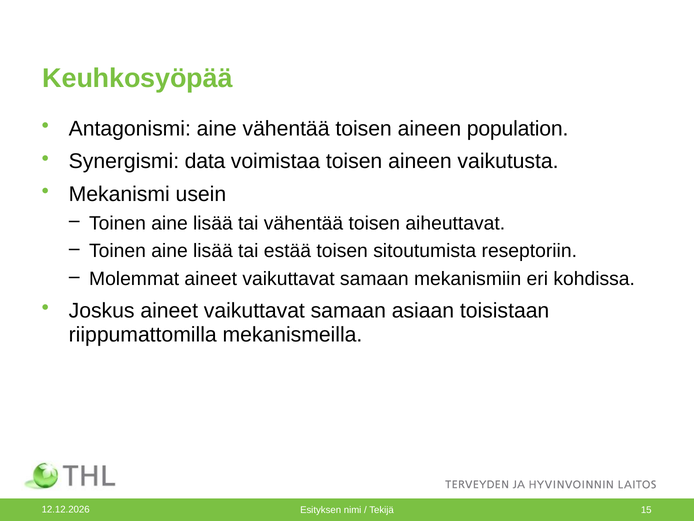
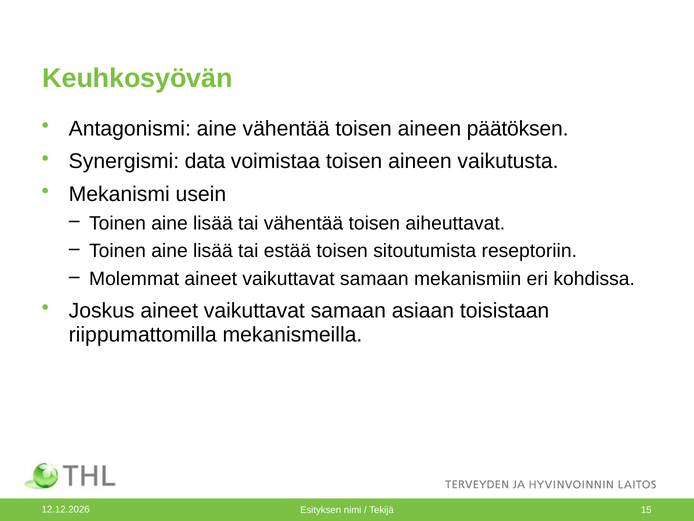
Keuhkosyöpää: Keuhkosyöpää -> Keuhkosyövän (138, 78)
population: population -> päätöksen (518, 128)
